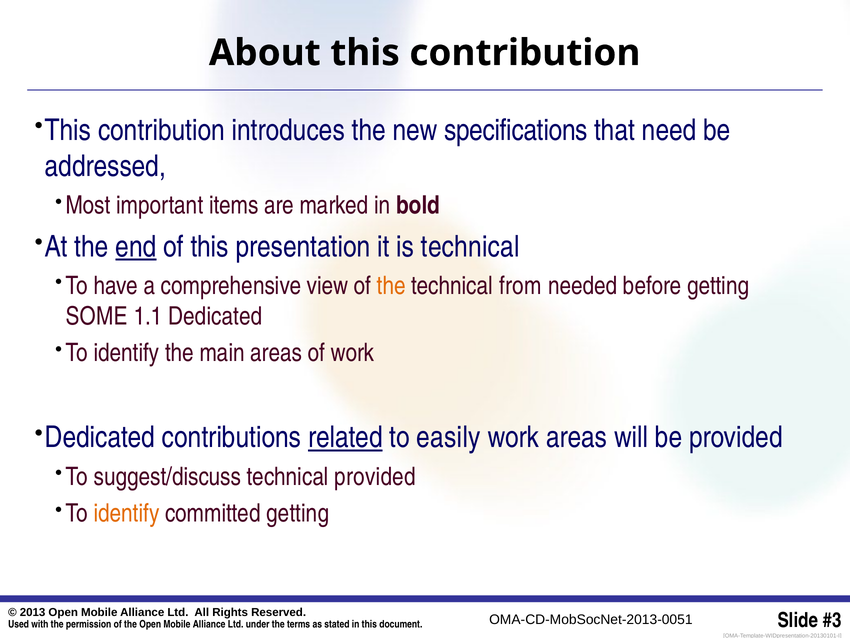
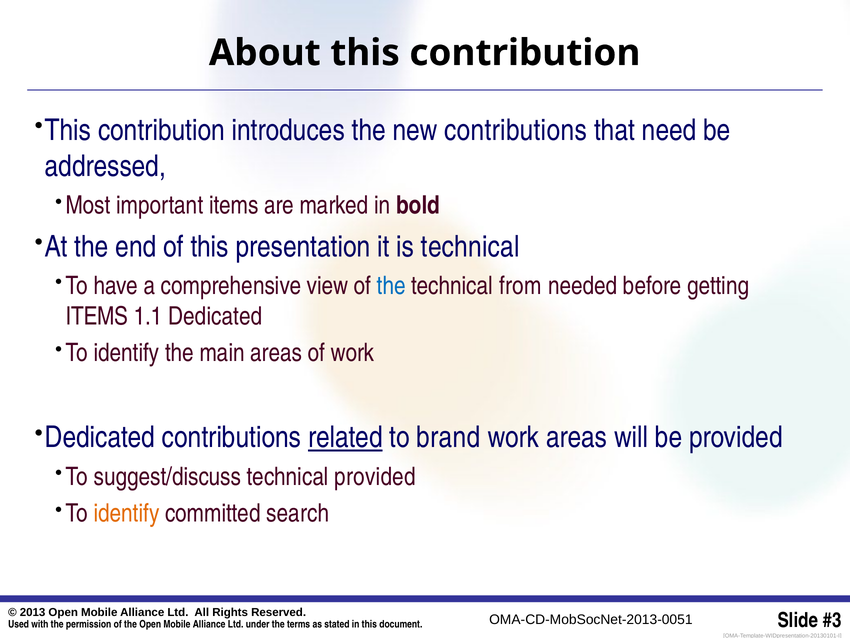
new specifications: specifications -> contributions (516, 130)
end underline: present -> none (136, 246)
the colour: orange -> blue (391, 286)
SOME: SOME -> ITEMS (97, 316)
easily: easily -> brand (448, 437)
committed getting: getting -> search (298, 513)
